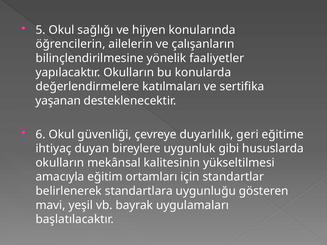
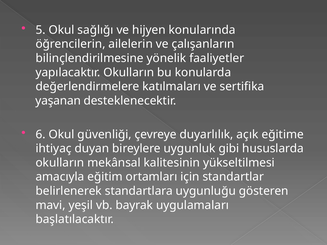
geri: geri -> açık (247, 135)
